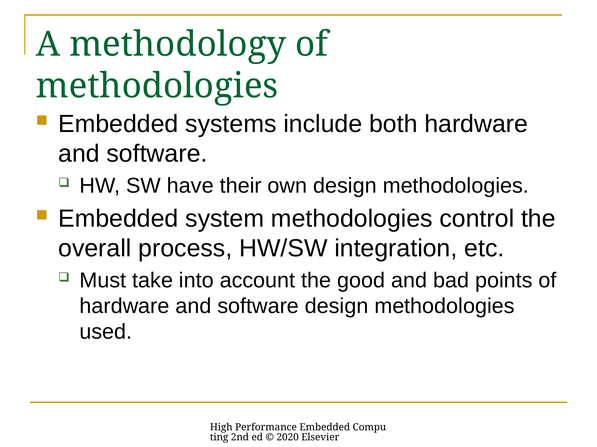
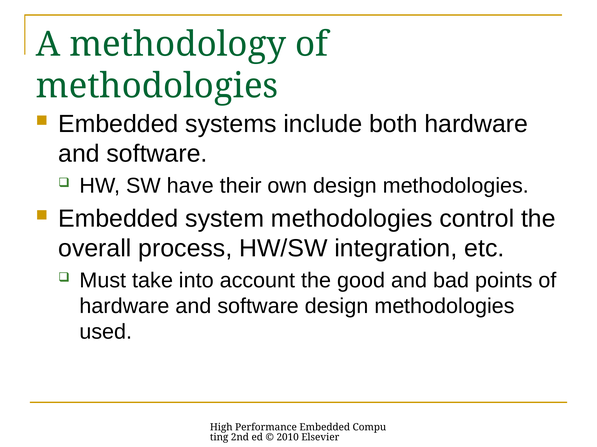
2020: 2020 -> 2010 (288, 438)
